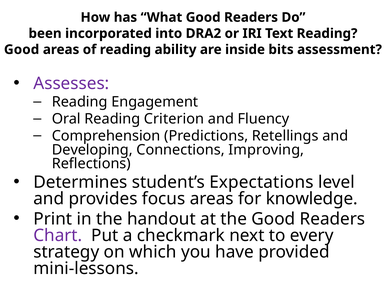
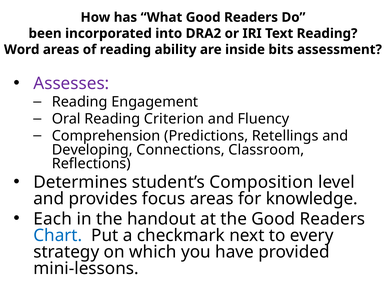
Good: Good -> Word (22, 49)
Improving: Improving -> Classroom (266, 149)
Expectations: Expectations -> Composition (261, 182)
Print: Print -> Each (53, 218)
Chart colour: purple -> blue (58, 235)
